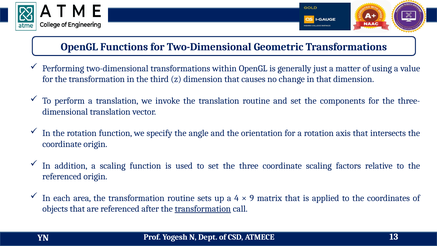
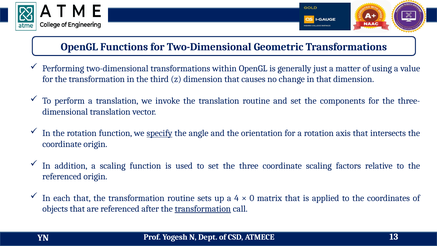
specify underline: none -> present (159, 133)
each area: area -> that (82, 198)
9: 9 -> 0 (252, 198)
